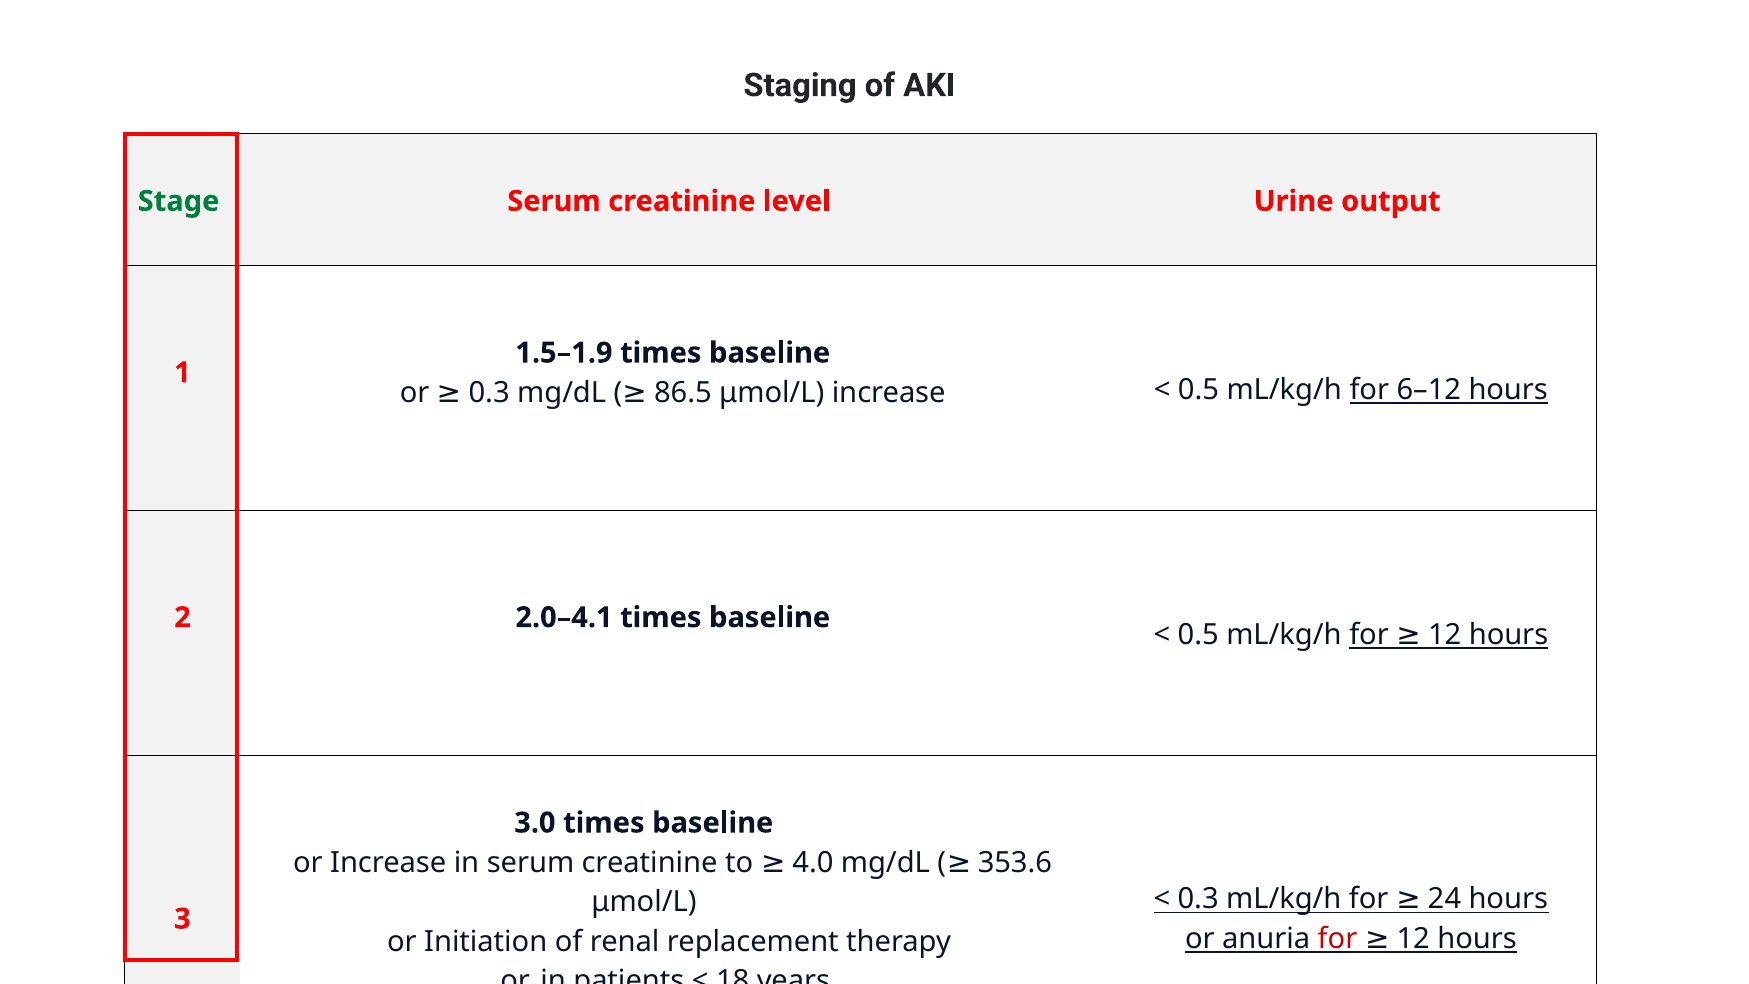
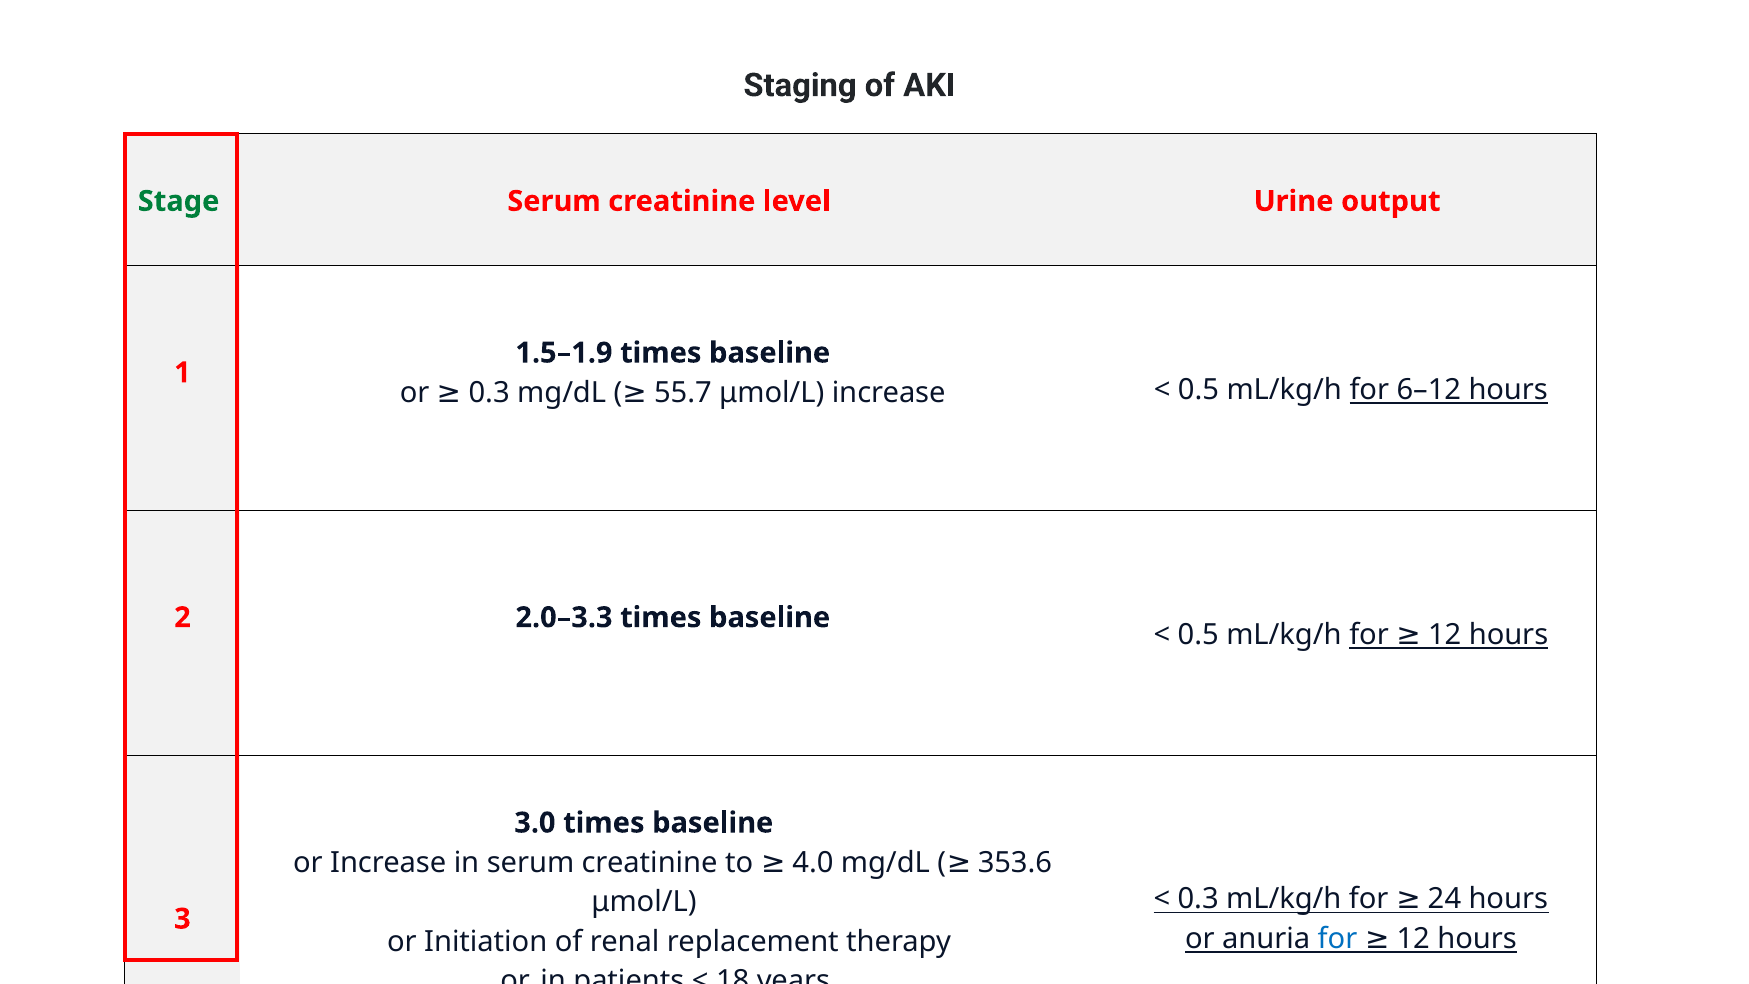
86.5: 86.5 -> 55.7 (683, 392)
2.0–4.1: 2.0–4.1 -> 2.0–3.3 (564, 617)
for colour: red -> blue (1338, 939)
